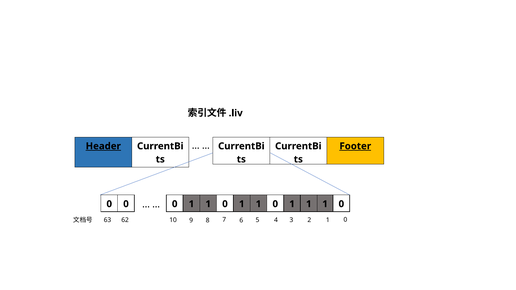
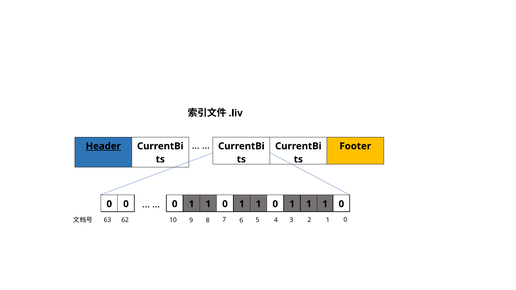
Footer underline: present -> none (355, 146)
